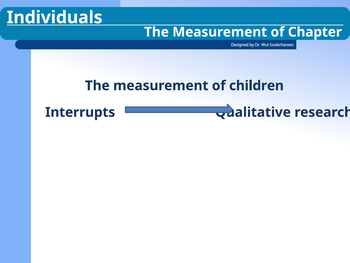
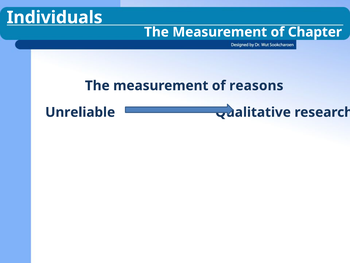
children: children -> reasons (256, 86)
Interrupts: Interrupts -> Unreliable (80, 112)
